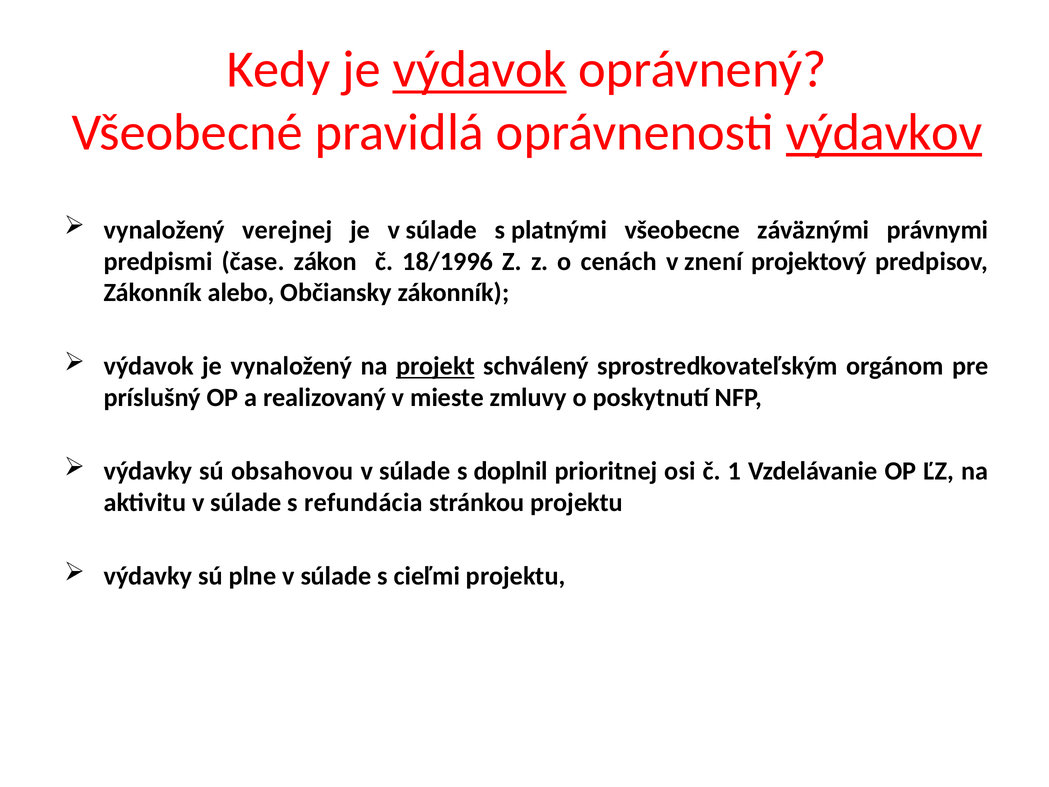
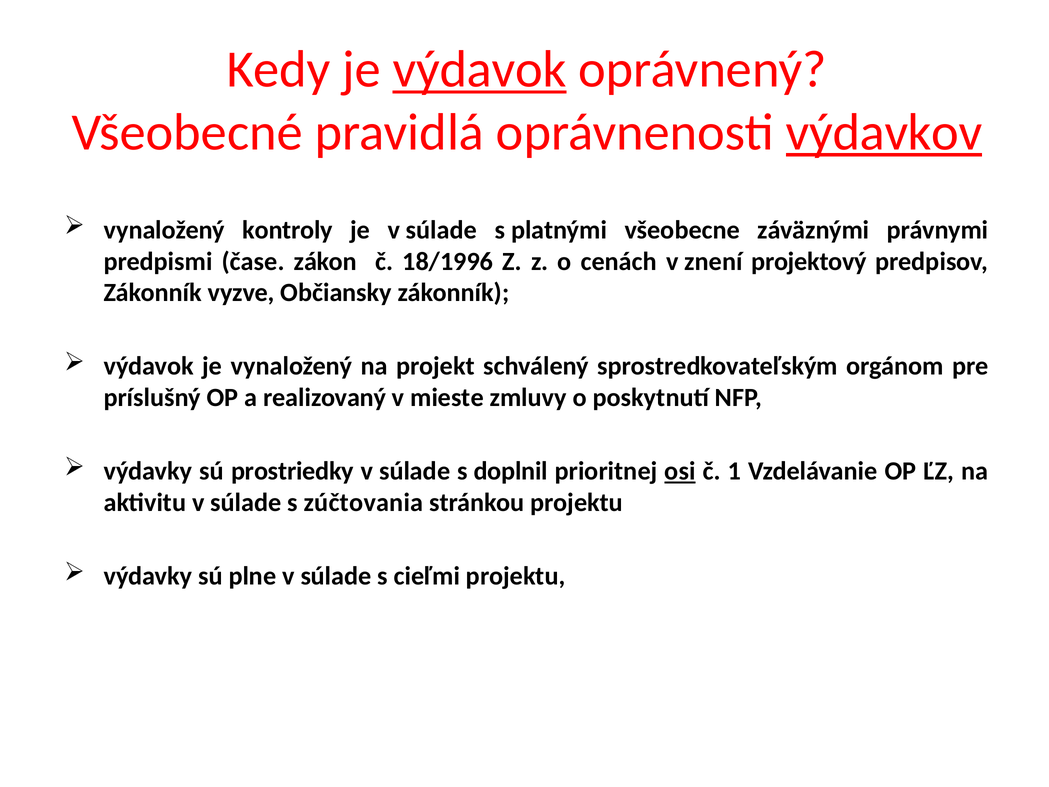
verejnej: verejnej -> kontroly (288, 230)
alebo: alebo -> vyzve (241, 293)
projekt underline: present -> none (435, 366)
obsahovou: obsahovou -> prostriedky (293, 471)
osi underline: none -> present (680, 471)
refundácia: refundácia -> zúčtovania (364, 503)
